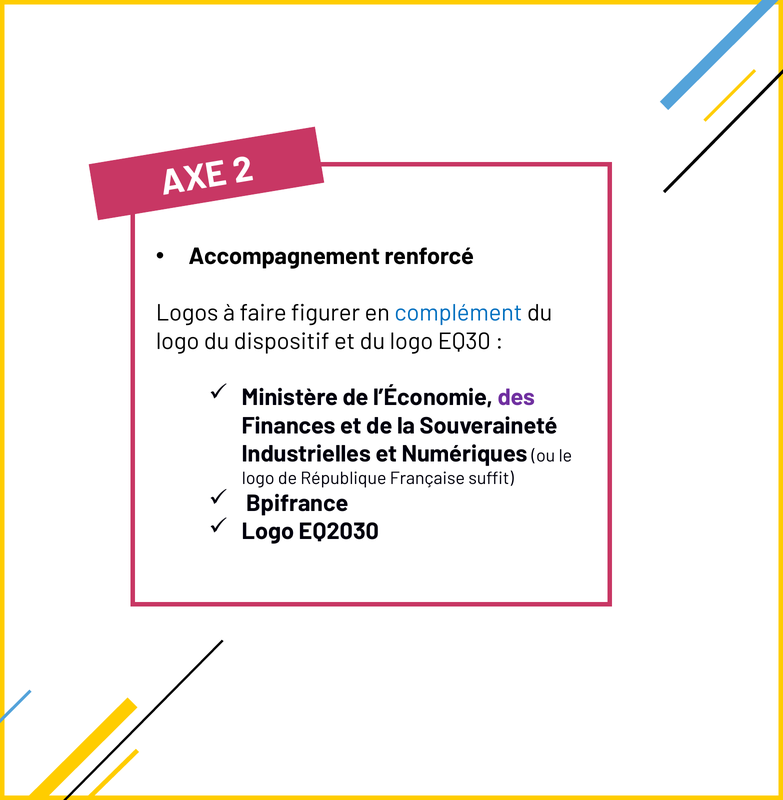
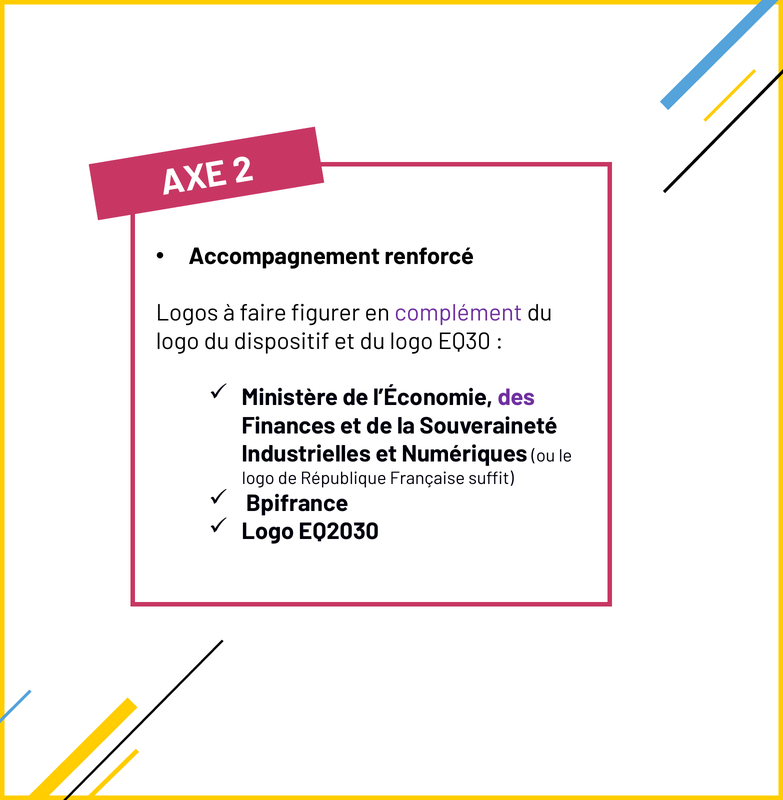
complément colour: blue -> purple (458, 313)
